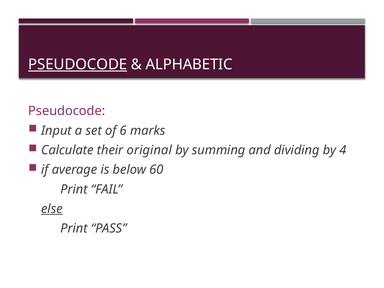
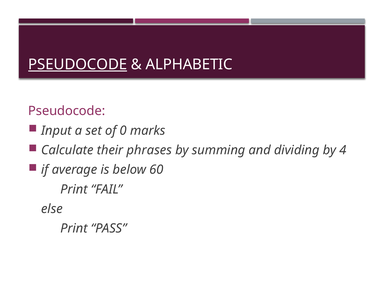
6: 6 -> 0 (123, 131)
original: original -> phrases (149, 150)
else underline: present -> none (52, 209)
